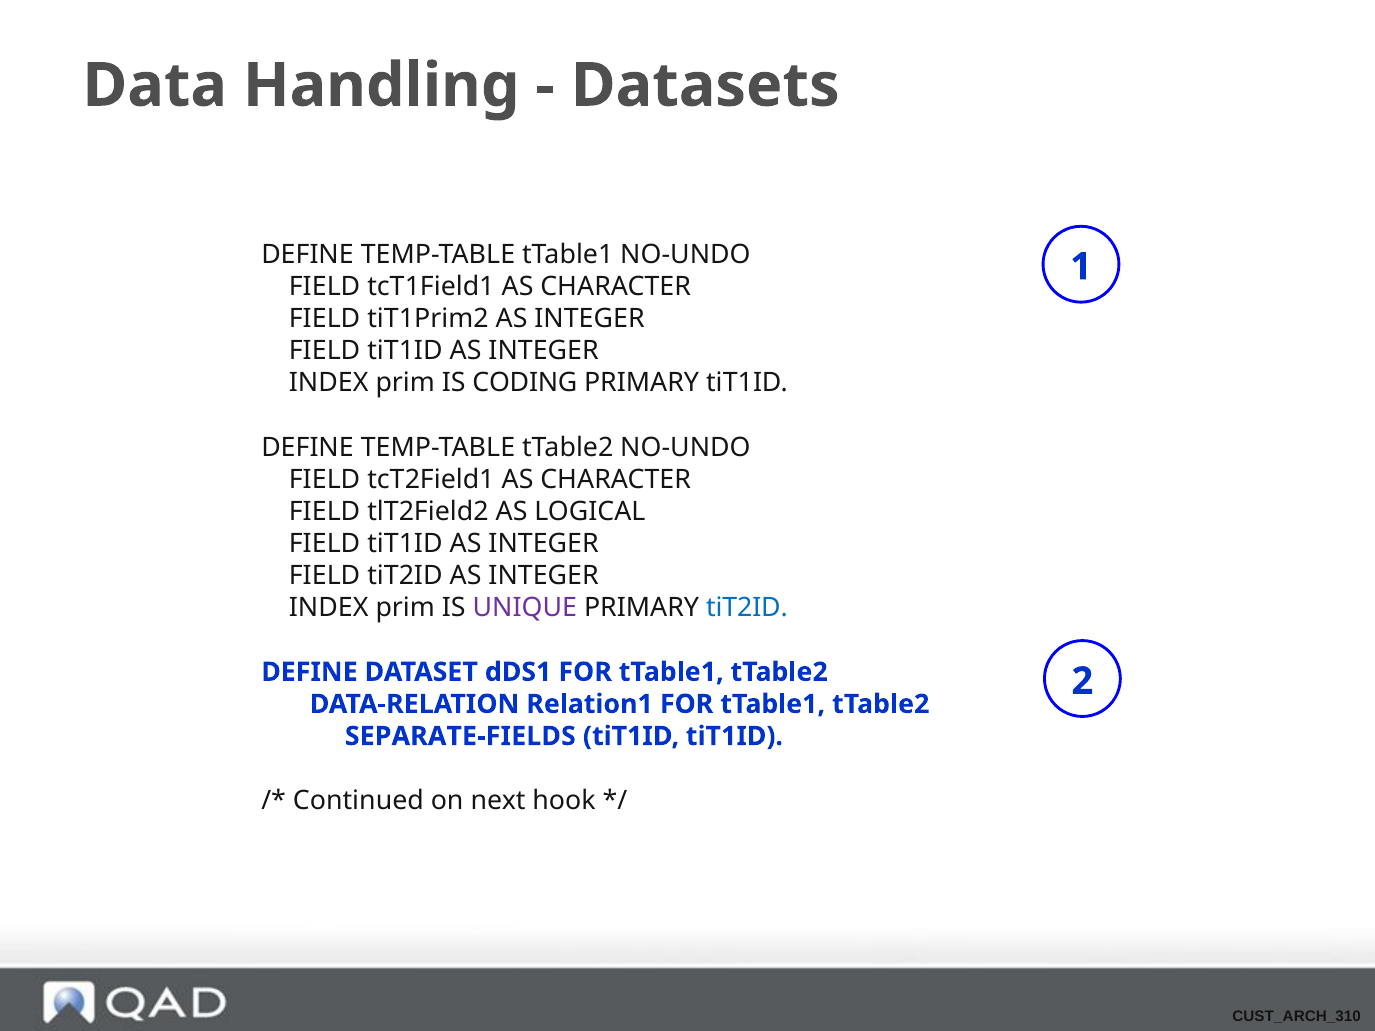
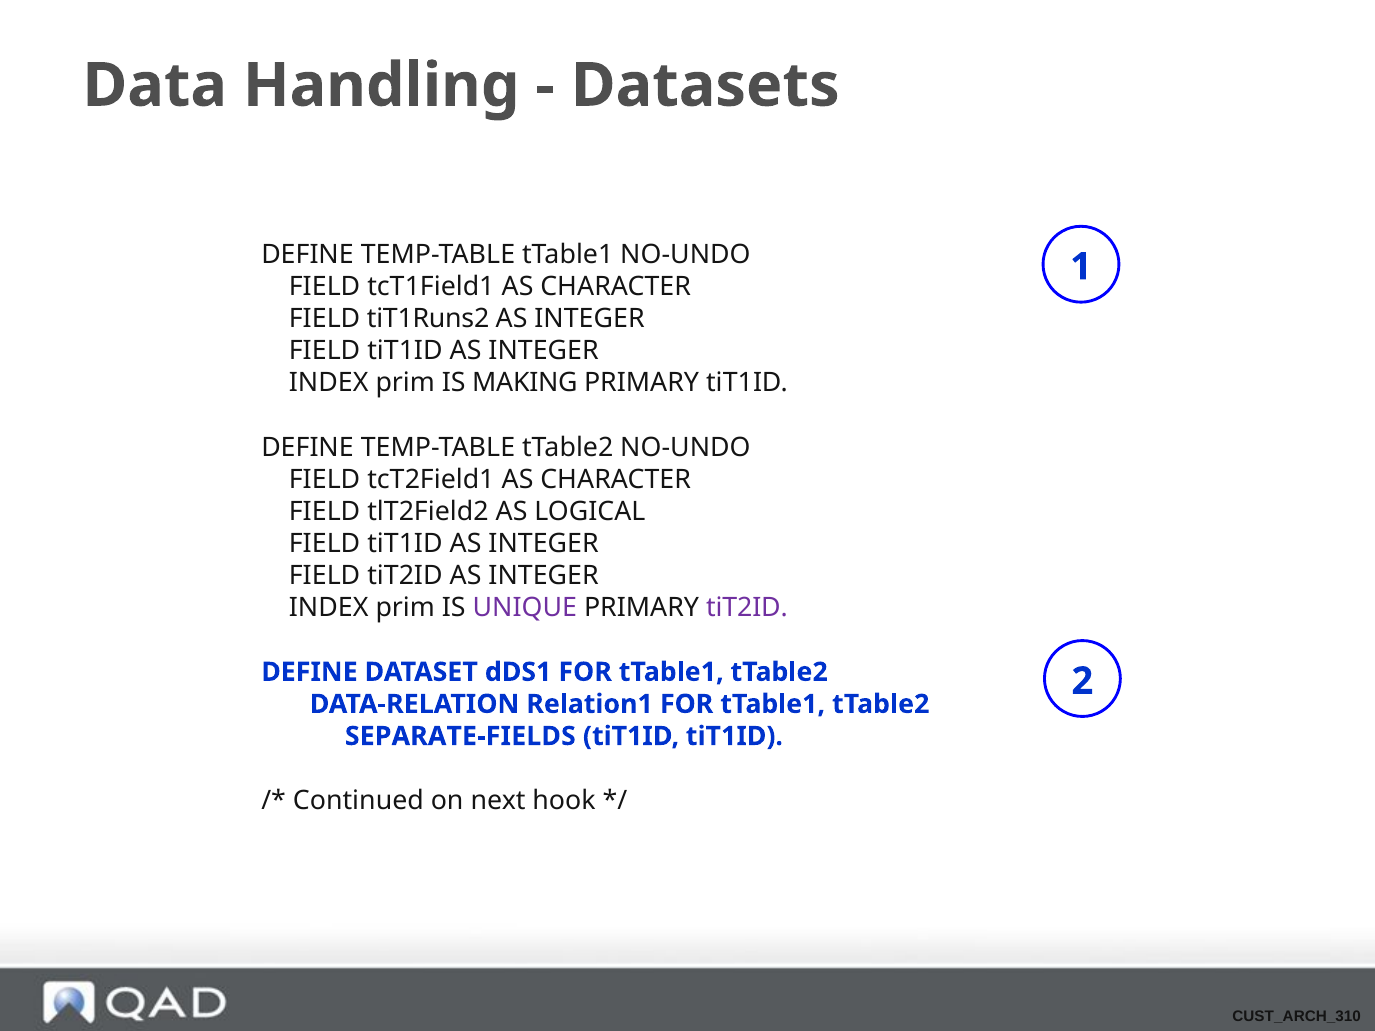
tiT1Prim2: tiT1Prim2 -> tiT1Runs2 (428, 319)
CODING: CODING -> MAKING (525, 383)
tiT2ID colour: blue -> purple (747, 608)
